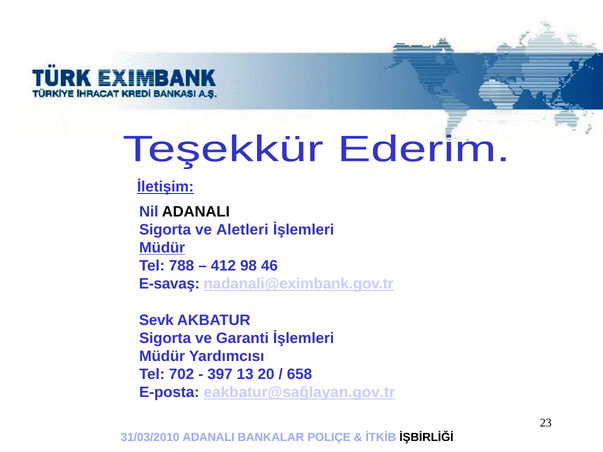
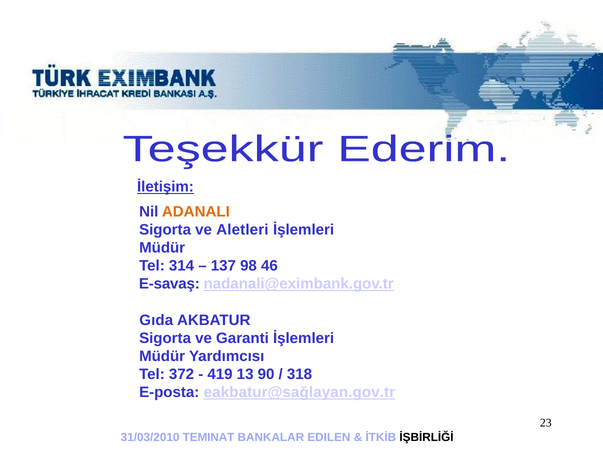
ADANALI colour: black -> orange (196, 212)
Müdür underline: present -> none (162, 248)
788: 788 -> 314 (182, 266)
412: 412 -> 137 (223, 266)
Sevk: Sevk -> Gıda (156, 320)
702: 702 -> 372 (182, 375)
397: 397 -> 419 (220, 375)
20: 20 -> 90 (266, 375)
658: 658 -> 318 (300, 375)
31/03/2010 ADANALI: ADANALI -> TEMINAT (209, 438)
POLIÇE: POLIÇE -> EDILEN (329, 438)
